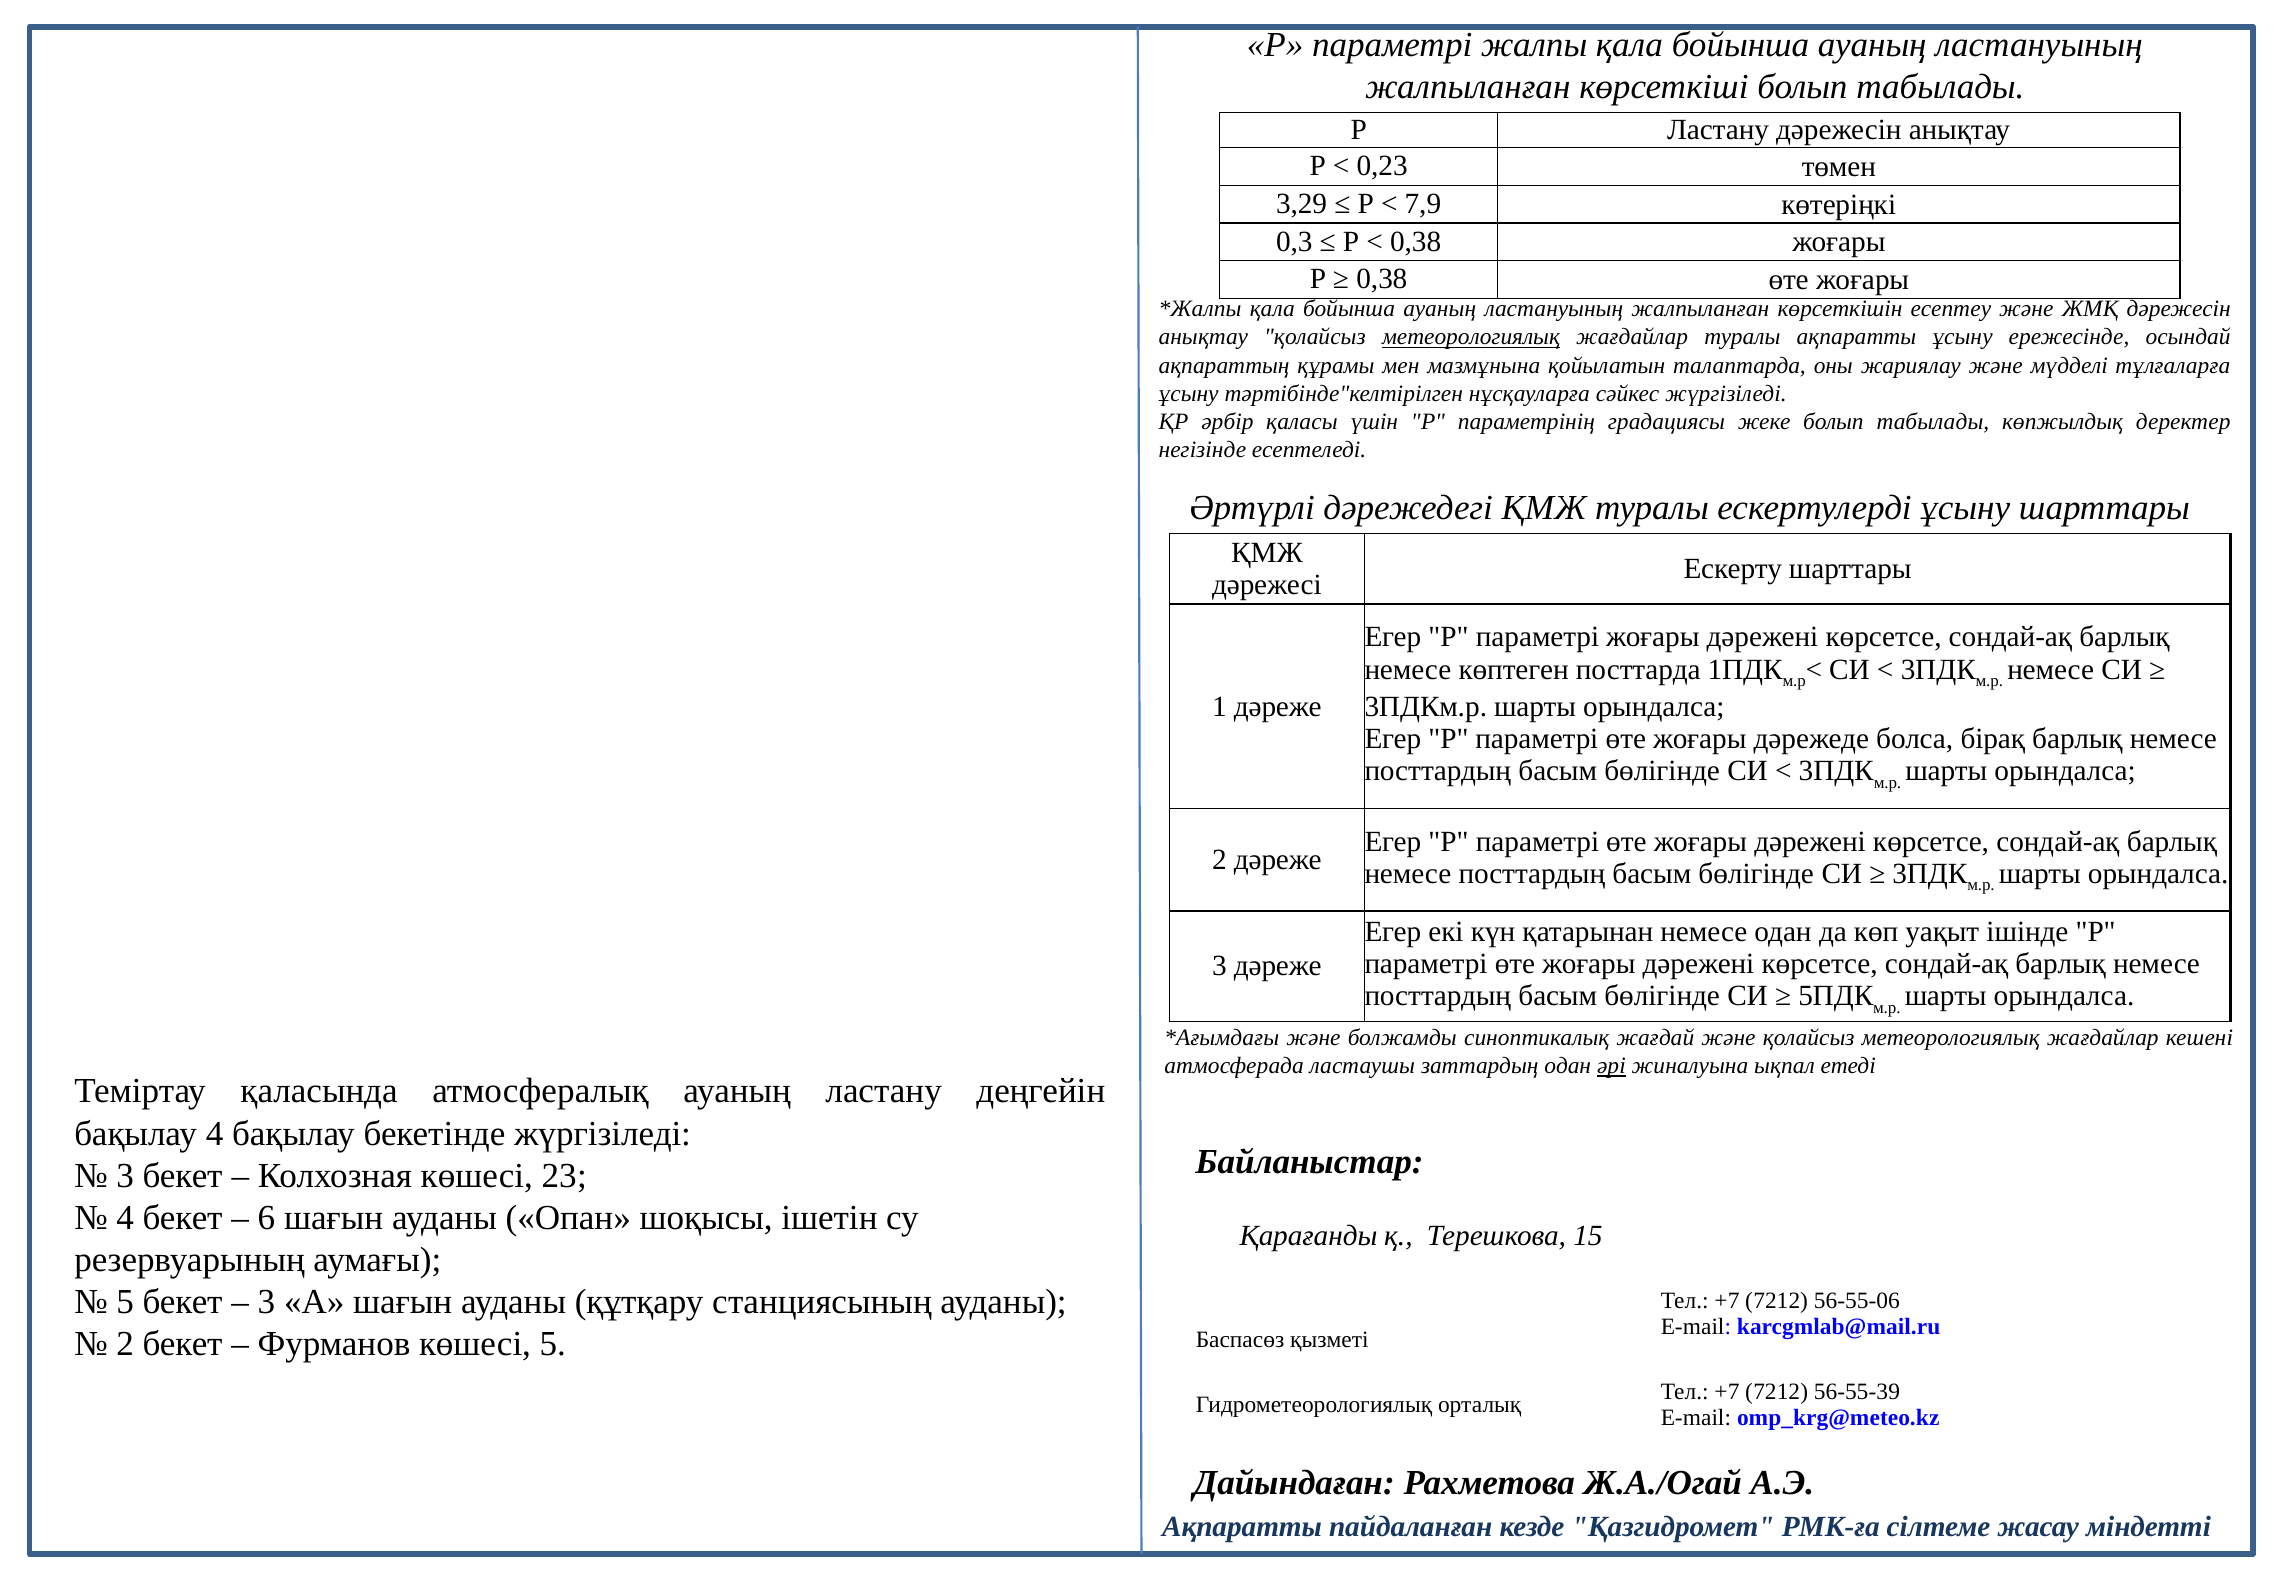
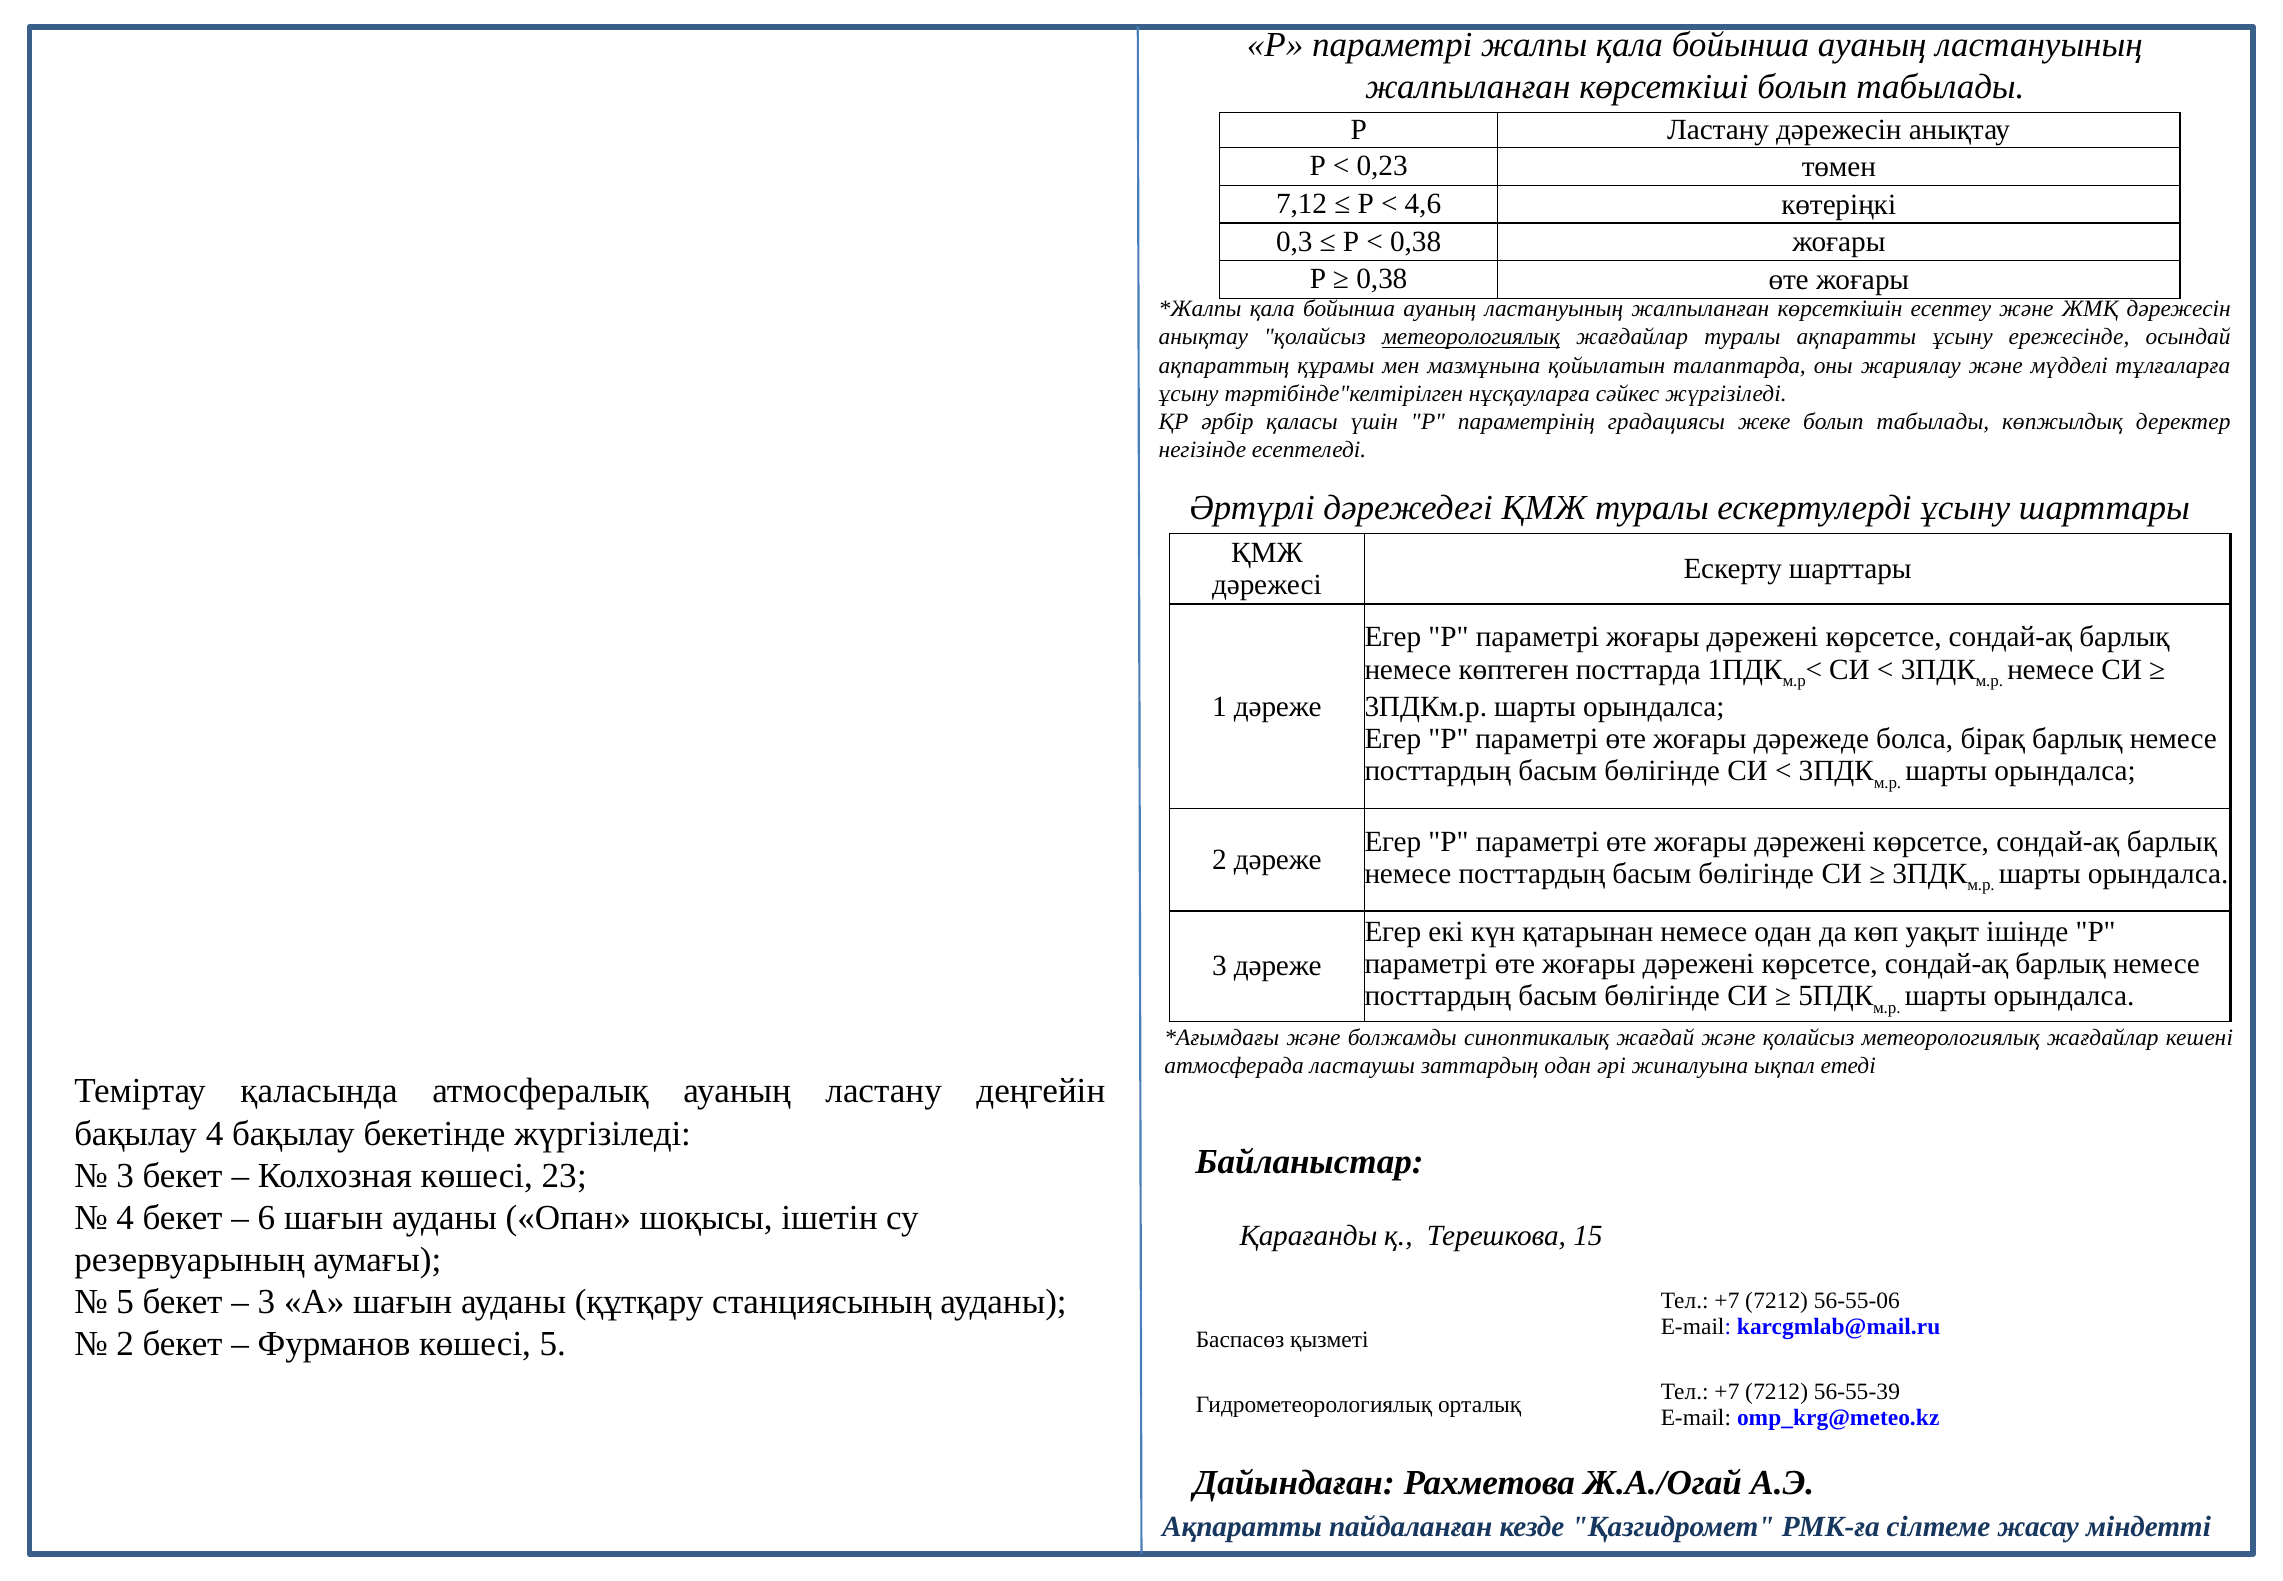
3,29: 3,29 -> 7,12 (1302, 204)
7,9: 7,9 -> 4,6 (1423, 204)
әрі underline: present -> none (1611, 1066)
